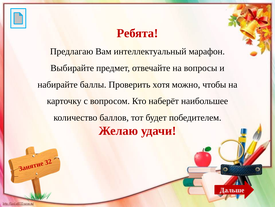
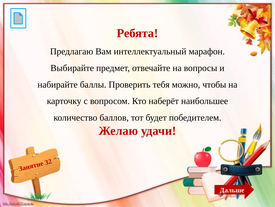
хотя: хотя -> тебя (161, 84)
